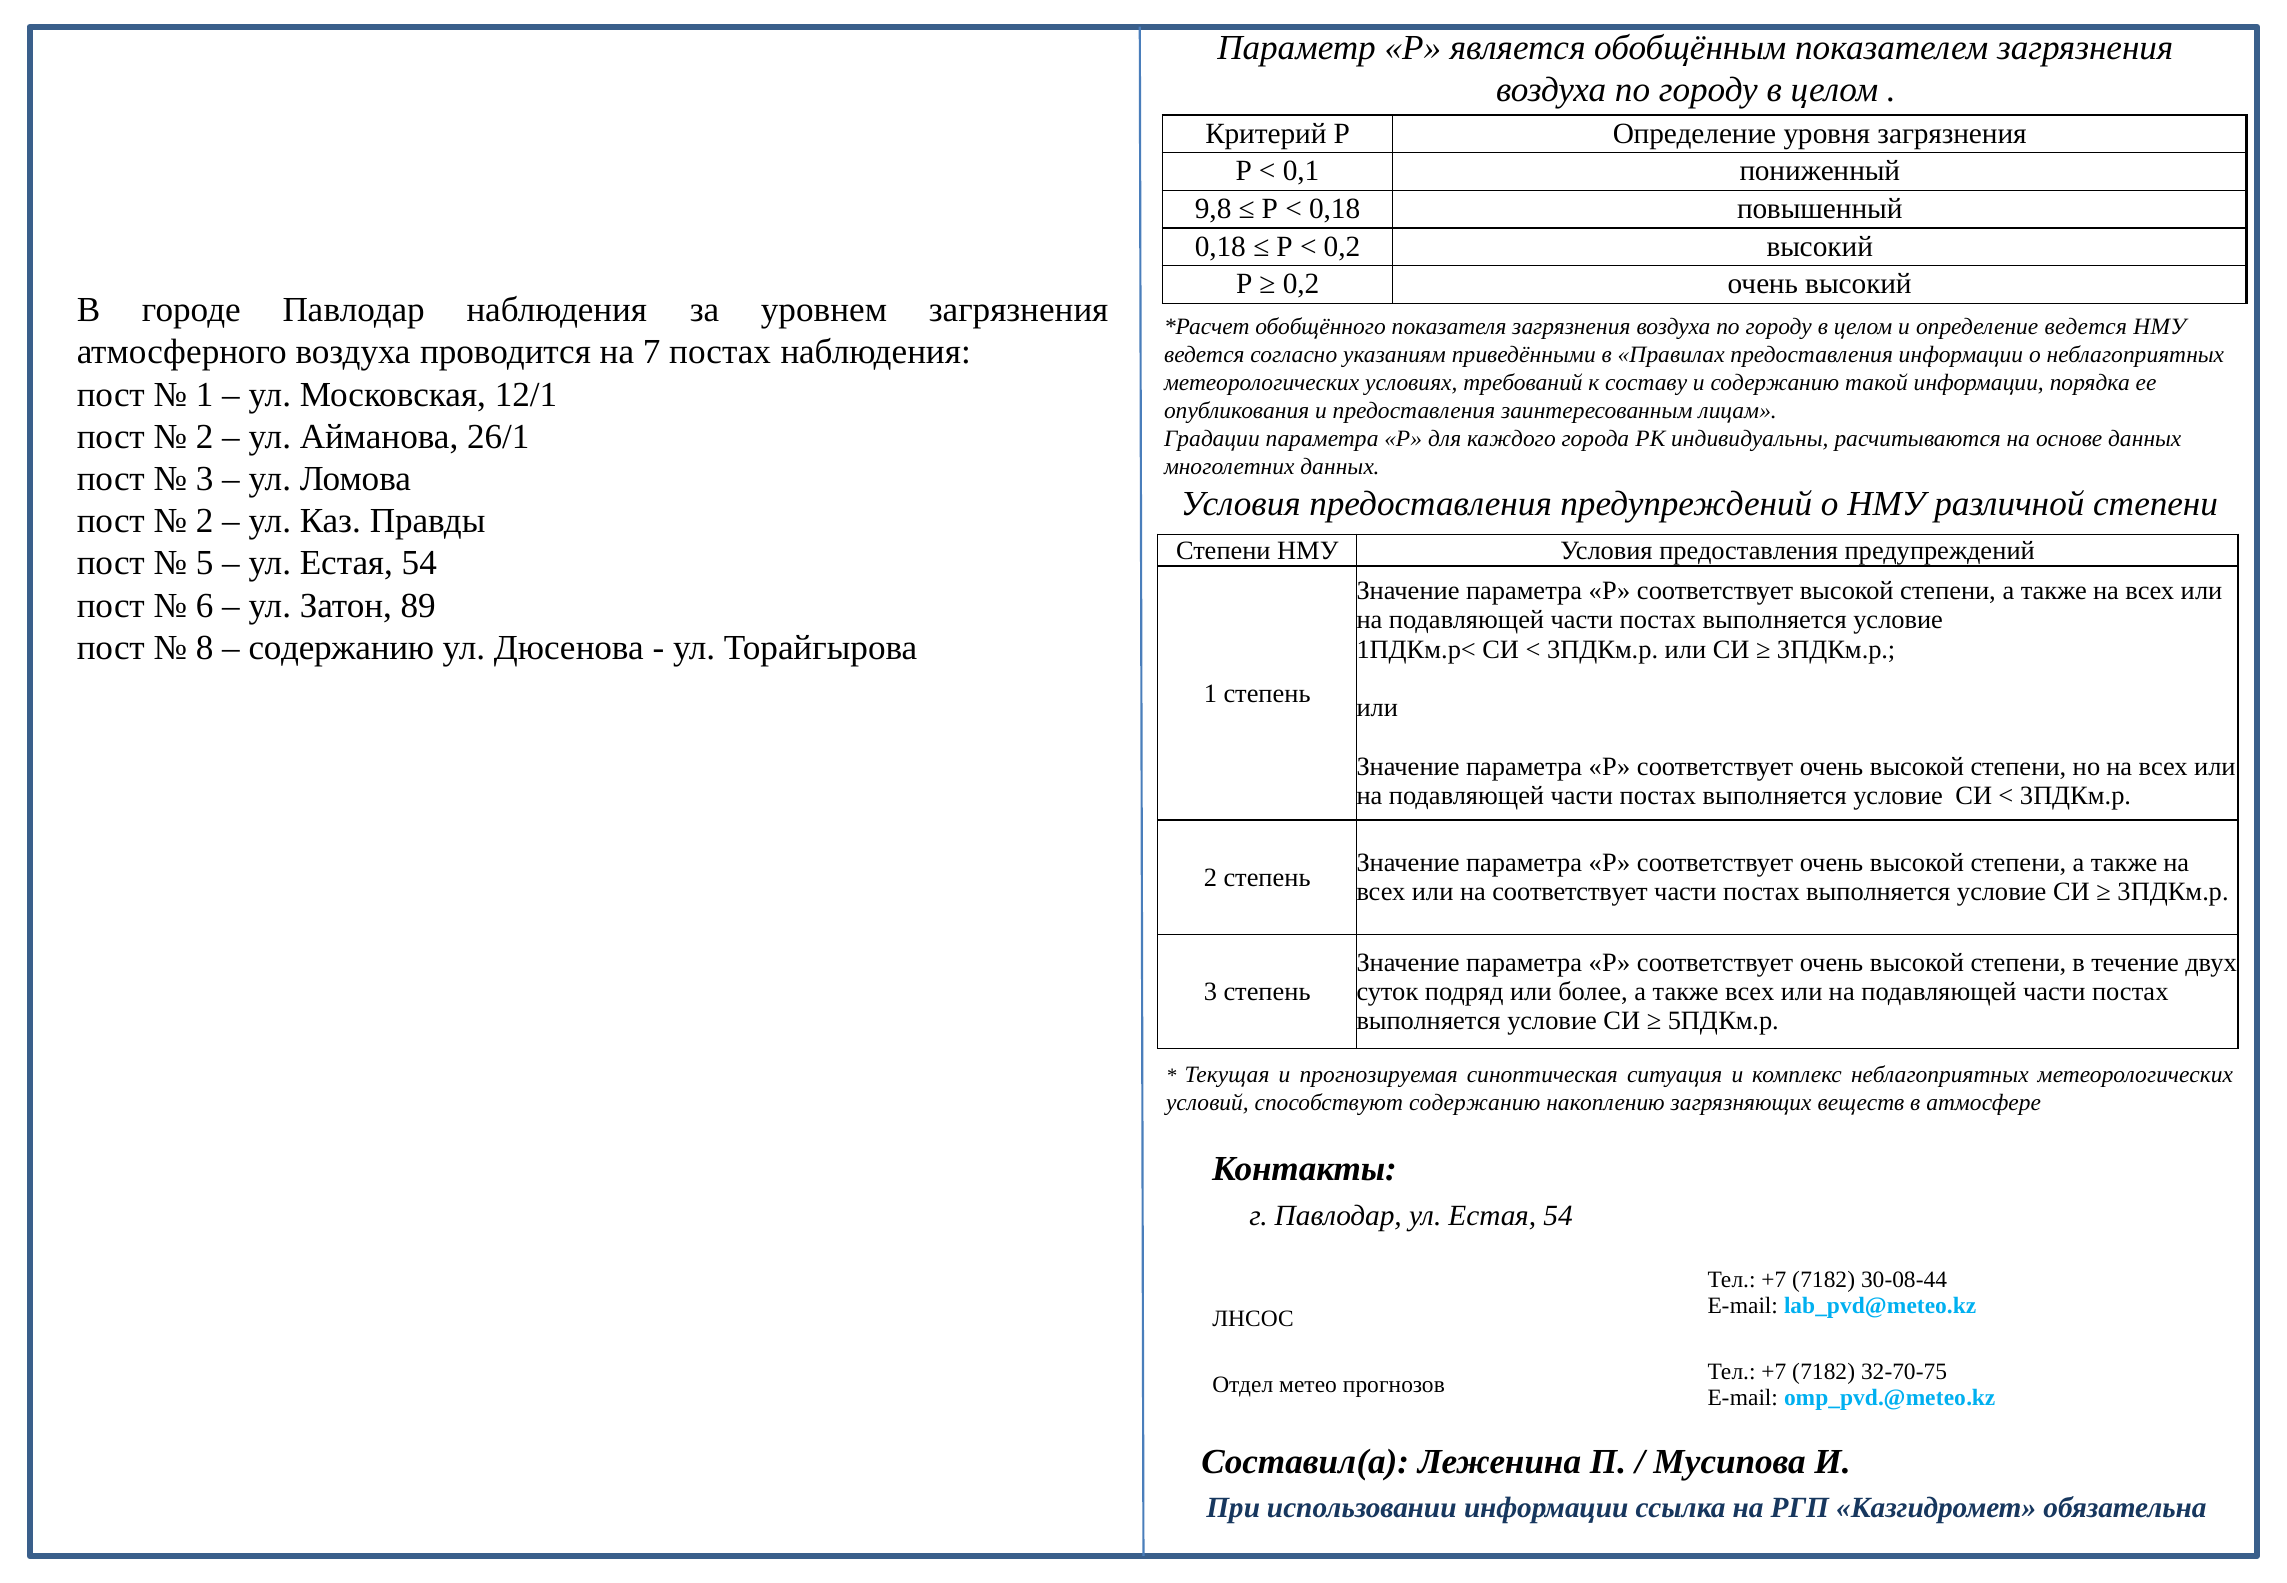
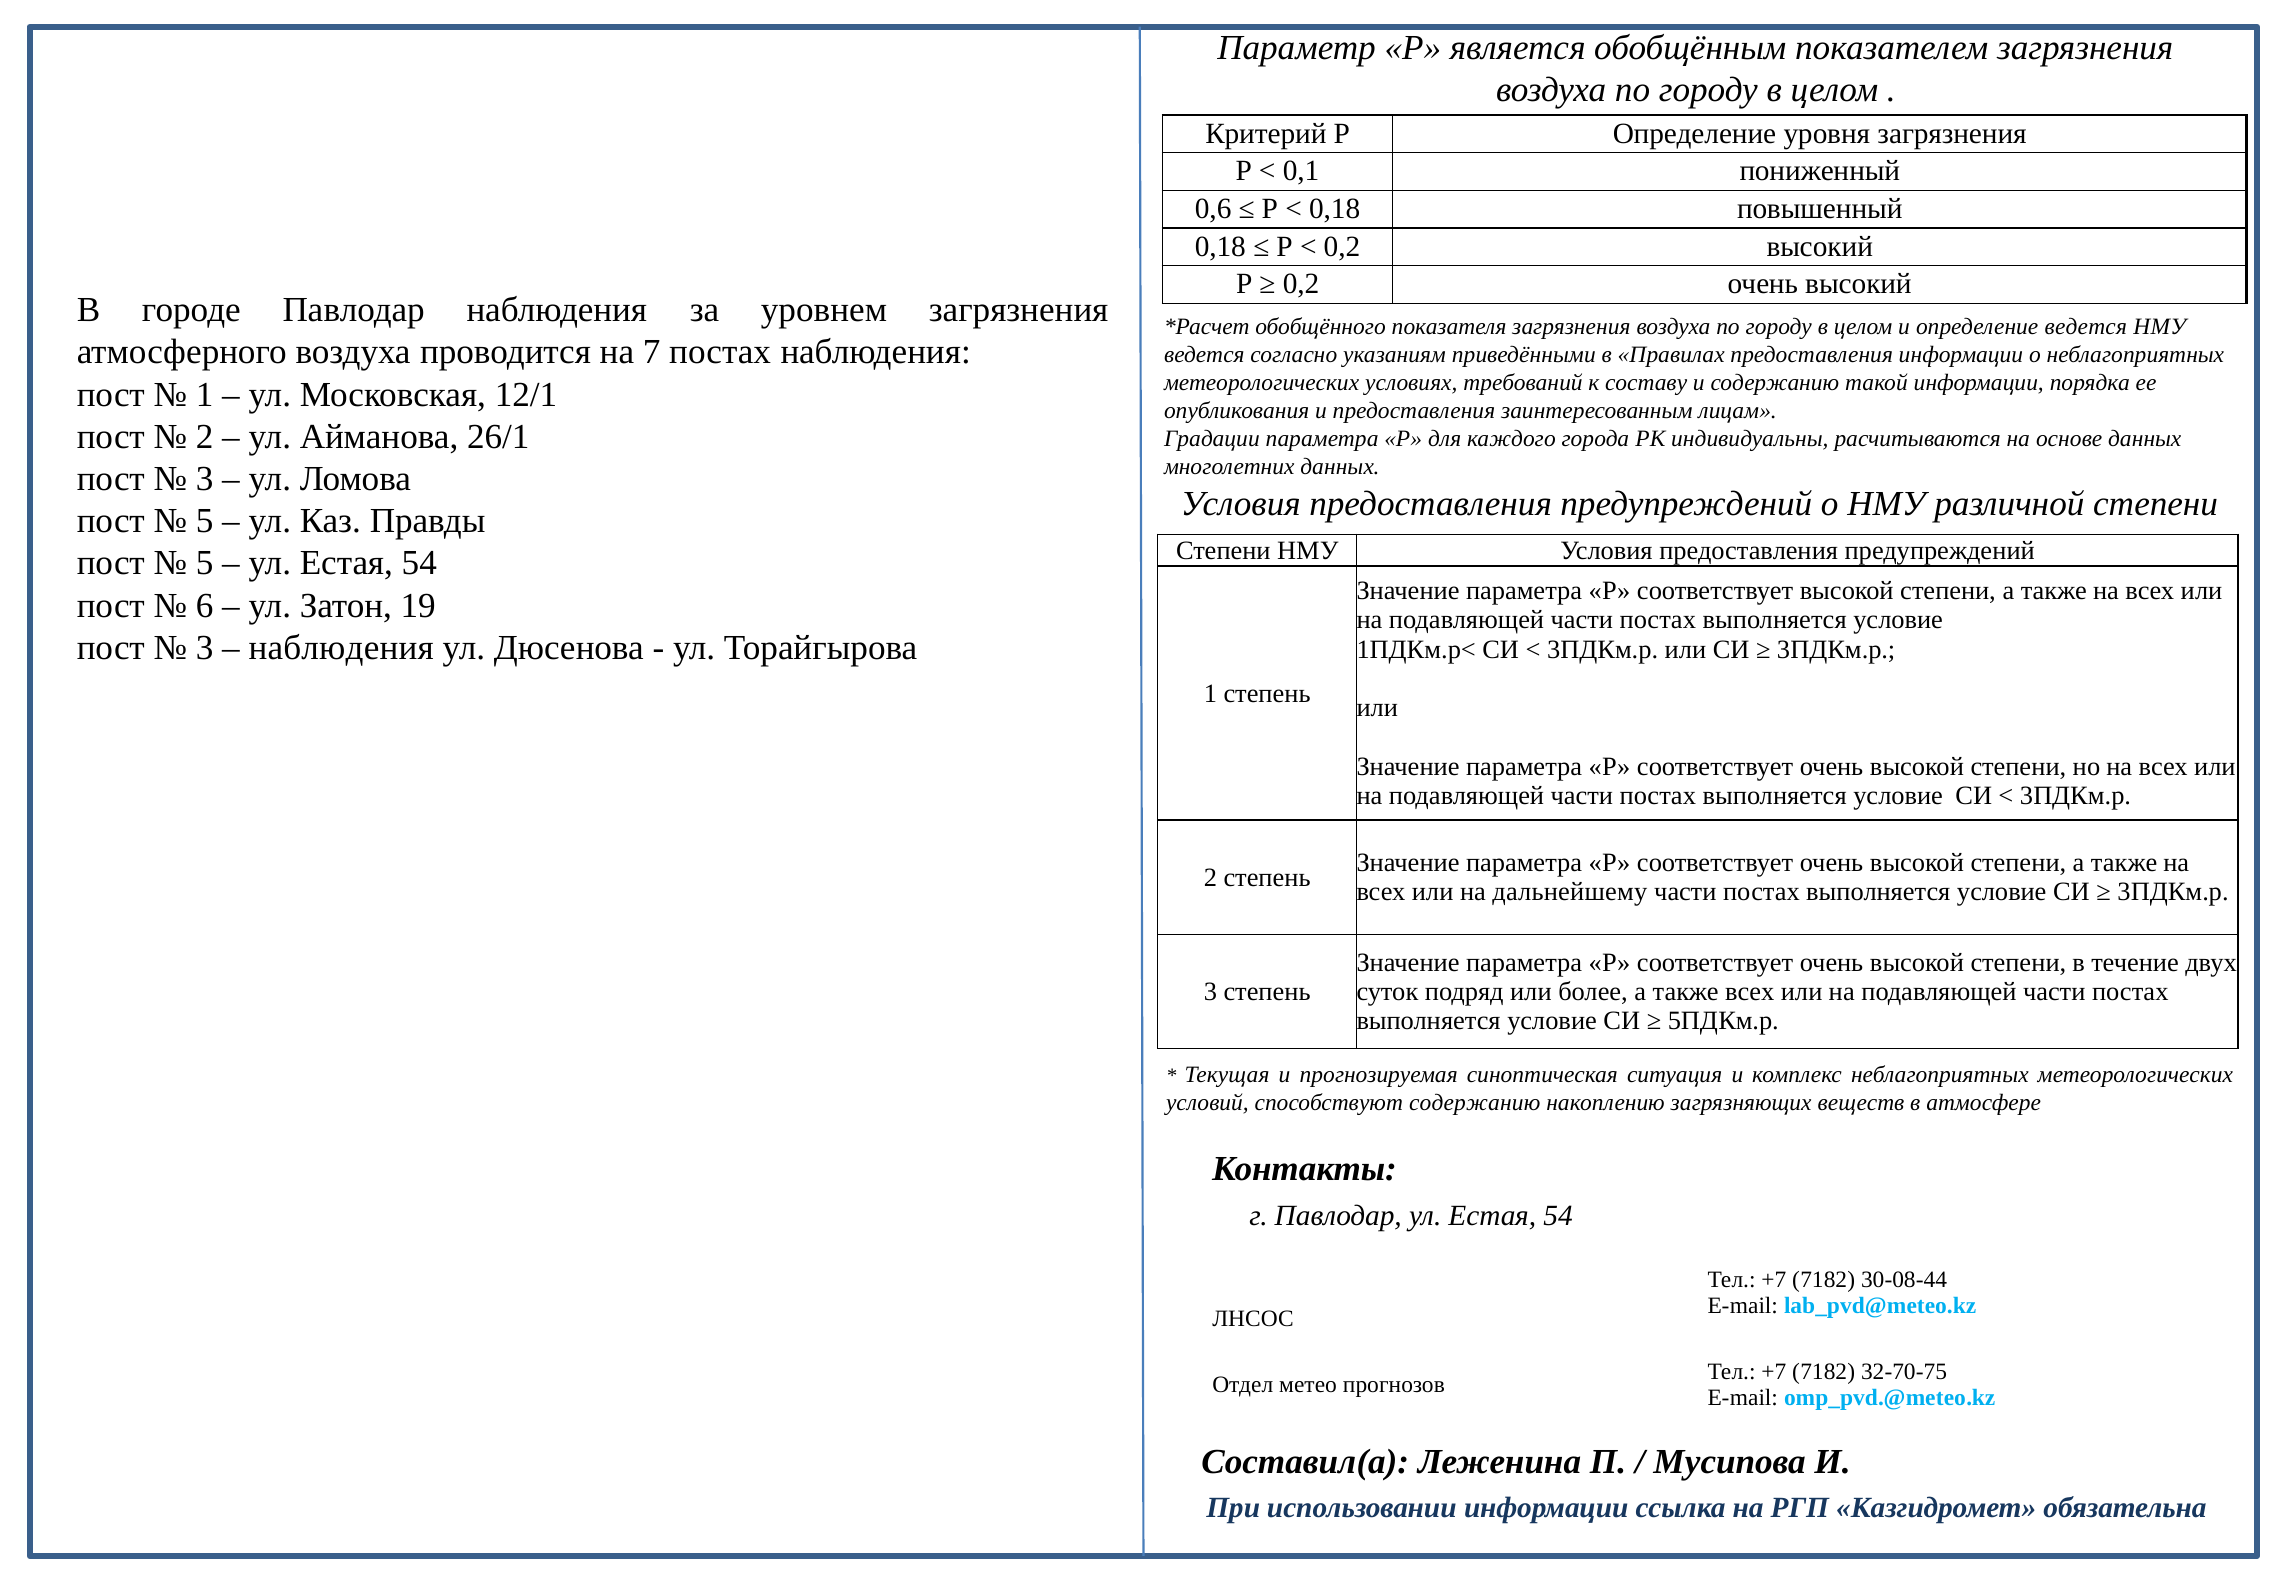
9,8: 9,8 -> 0,6 (1213, 209)
2: 2 -> 5 (205, 521)
89: 89 -> 19 (418, 606)
8: 8 -> 3 (205, 648)
содержанию: содержанию -> наблюдения (341, 648)
на соответствует: соответствует -> дальнейшему (1570, 892)
